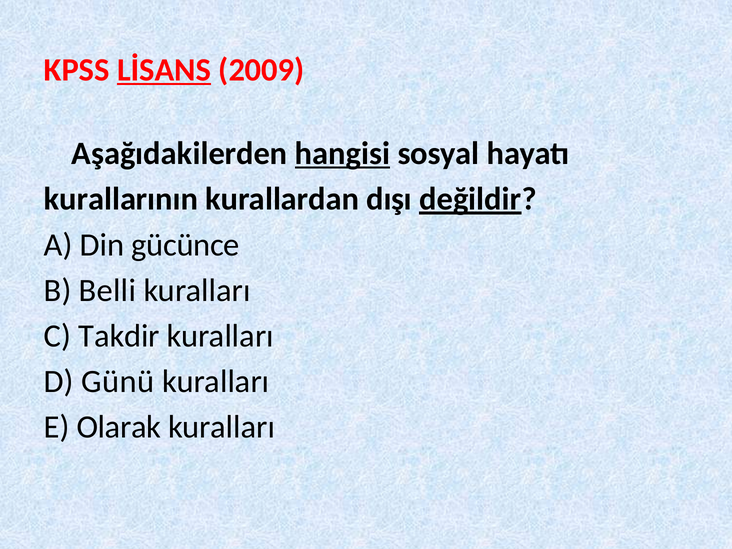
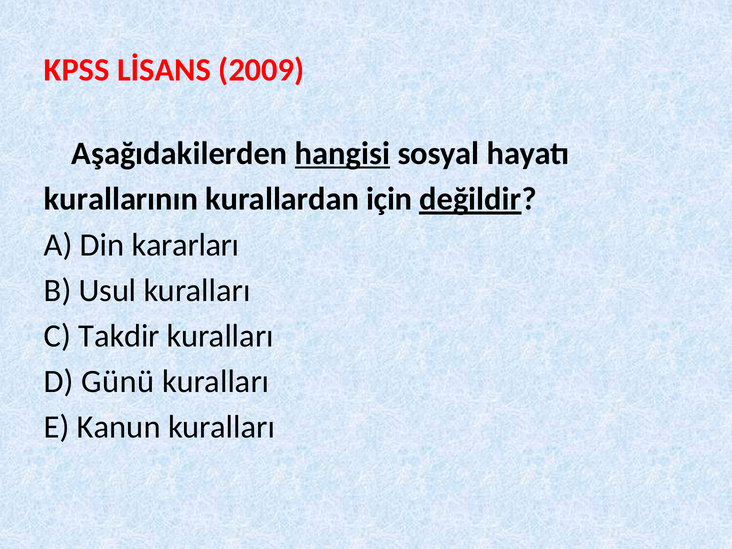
LİSANS underline: present -> none (164, 70)
dışı: dışı -> için (389, 199)
gücünce: gücünce -> kararları (186, 245)
Belli: Belli -> Usul (108, 290)
Olarak: Olarak -> Kanun (119, 427)
